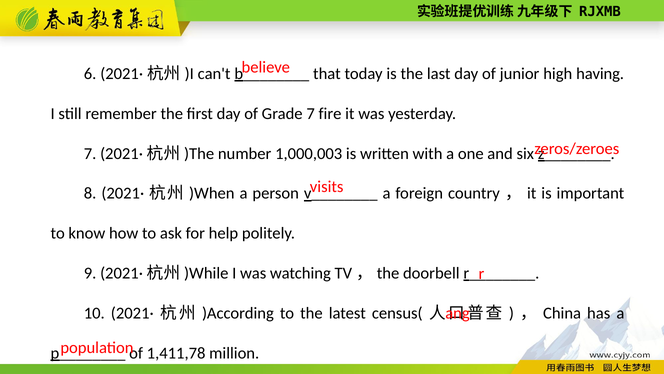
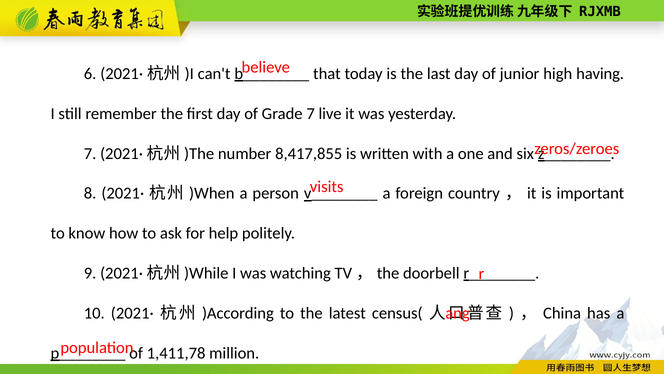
fire: fire -> live (330, 114)
1,000,003: 1,000,003 -> 8,417,855 (309, 153)
